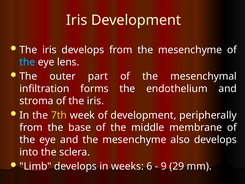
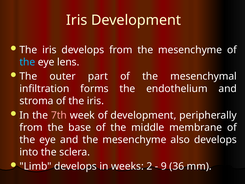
7th colour: yellow -> pink (59, 115)
6: 6 -> 2 (149, 166)
29: 29 -> 36 (177, 166)
